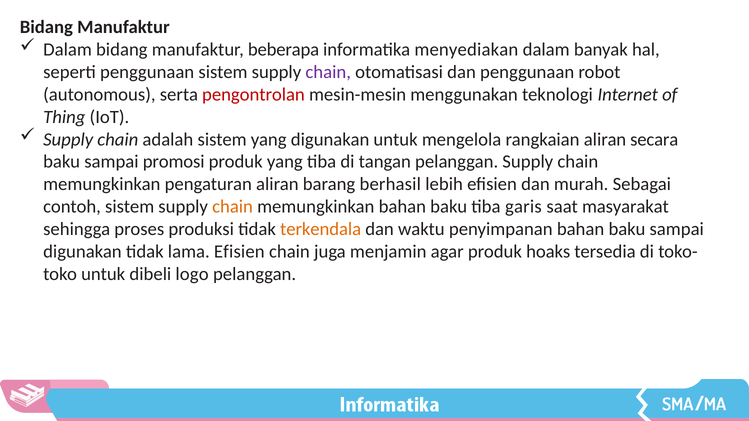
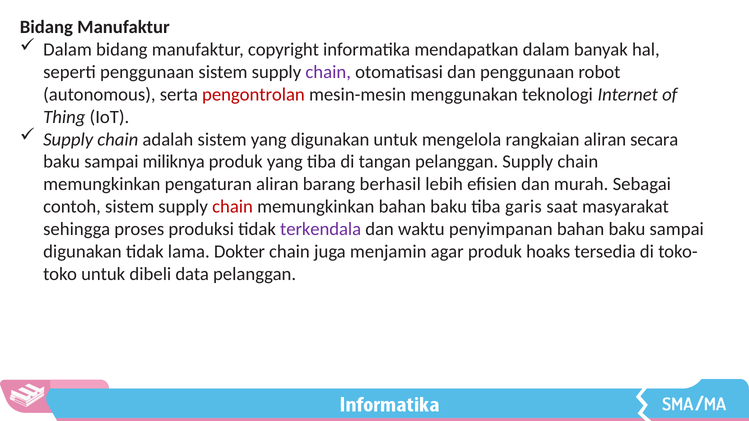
beberapa: beberapa -> copyright (283, 50)
menyediakan: menyediakan -> mendapatkan (466, 50)
promosi: promosi -> miliknya (174, 162)
chain colour: orange -> red (233, 207)
terkendala colour: orange -> purple (321, 229)
lama Efisien: Efisien -> Dokter (239, 252)
logo: logo -> data (192, 274)
